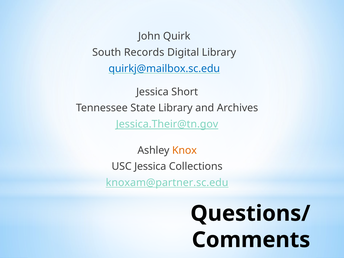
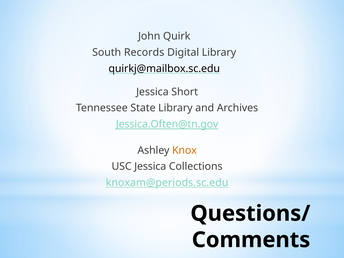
quirkj@mailbox.sc.edu colour: blue -> black (164, 69)
Jessica.Their@tn.gov: Jessica.Their@tn.gov -> Jessica.Often@tn.gov (167, 124)
knoxam@partner.sc.edu: knoxam@partner.sc.edu -> knoxam@periods.sc.edu (167, 183)
